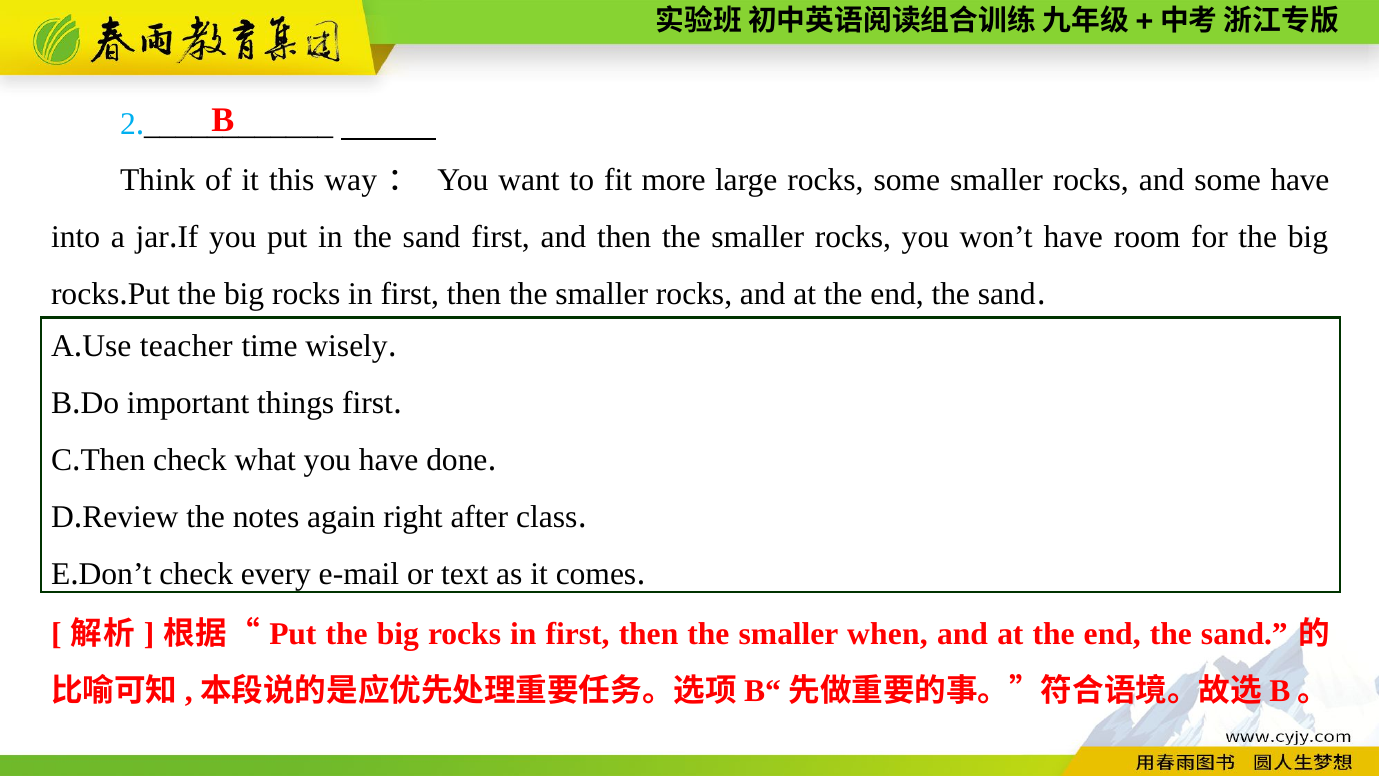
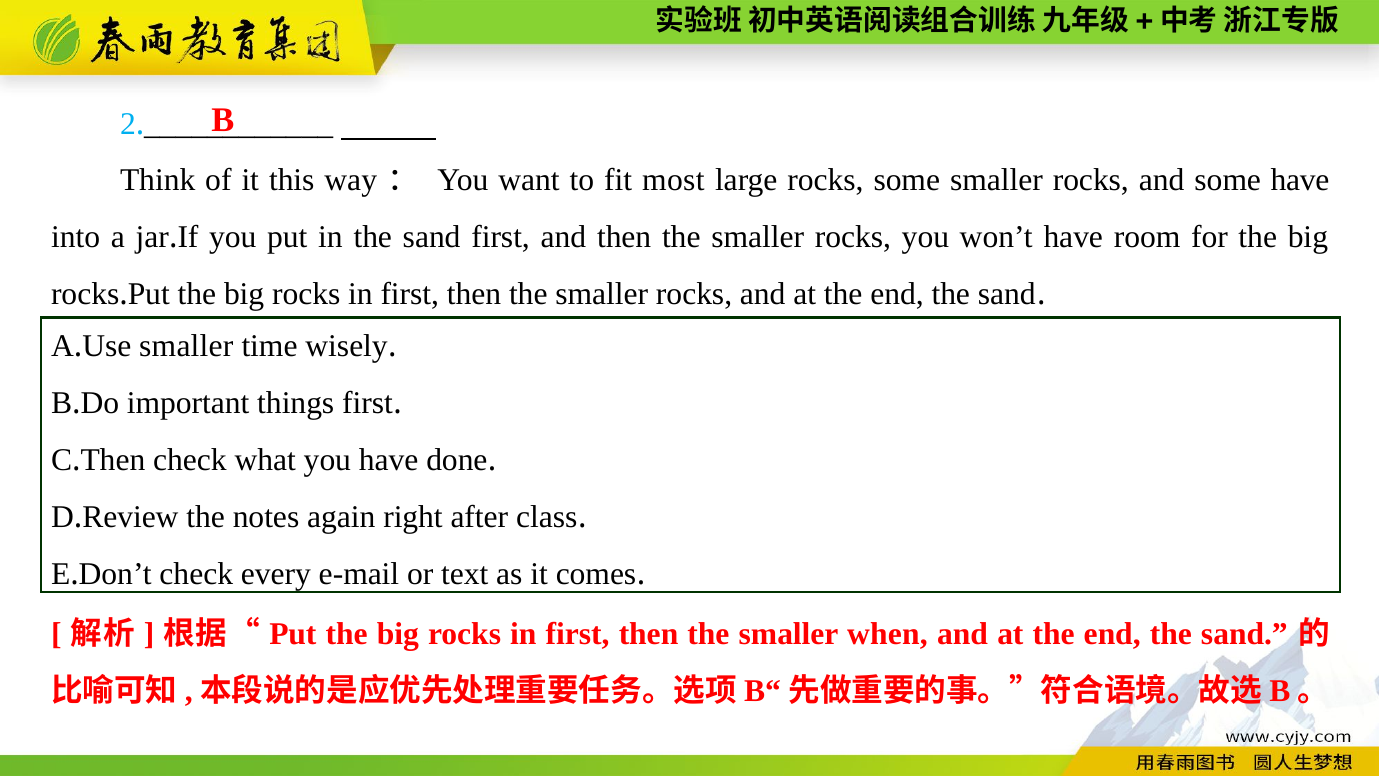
more: more -> most (673, 180)
teacher: teacher -> smaller (186, 346)
